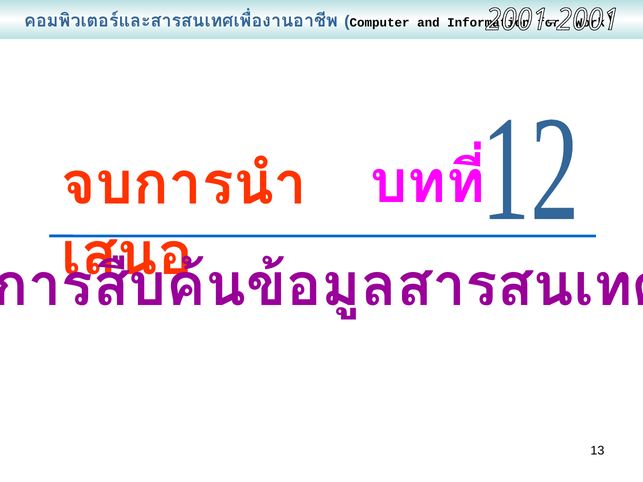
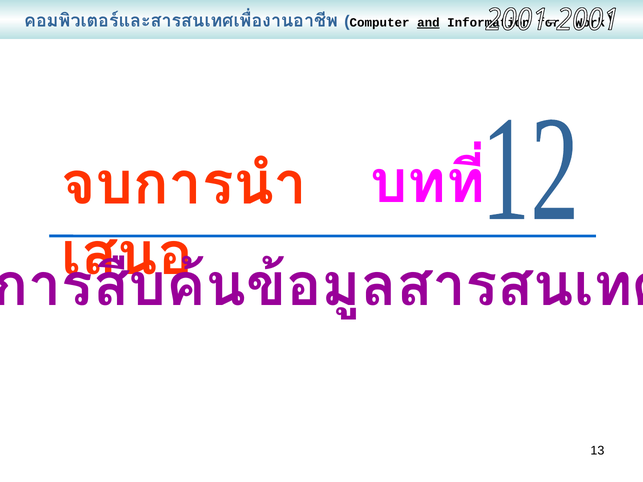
and underline: none -> present (428, 23)
